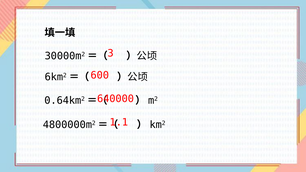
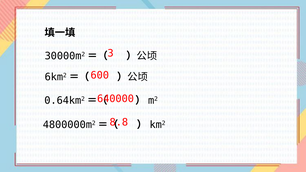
1.1: 1.1 -> 8.8 (119, 122)
